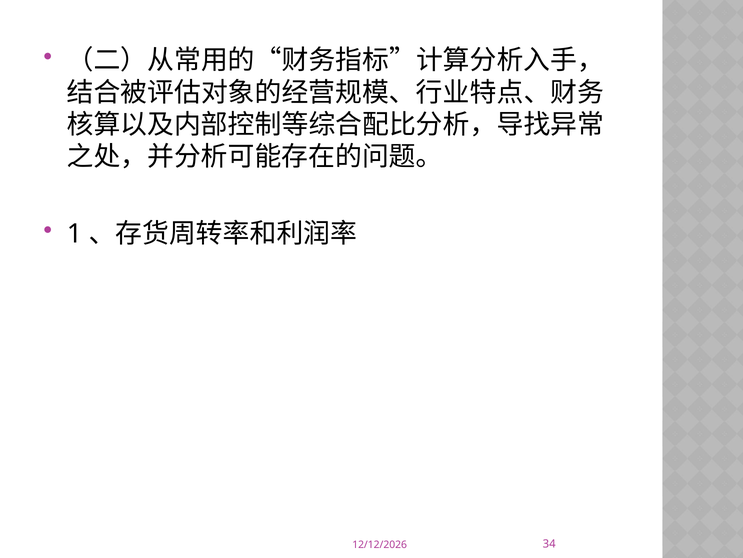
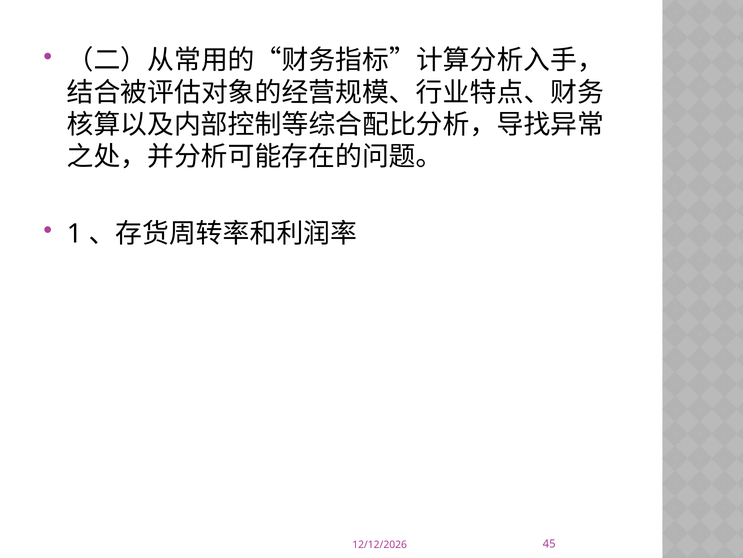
34: 34 -> 45 (549, 543)
